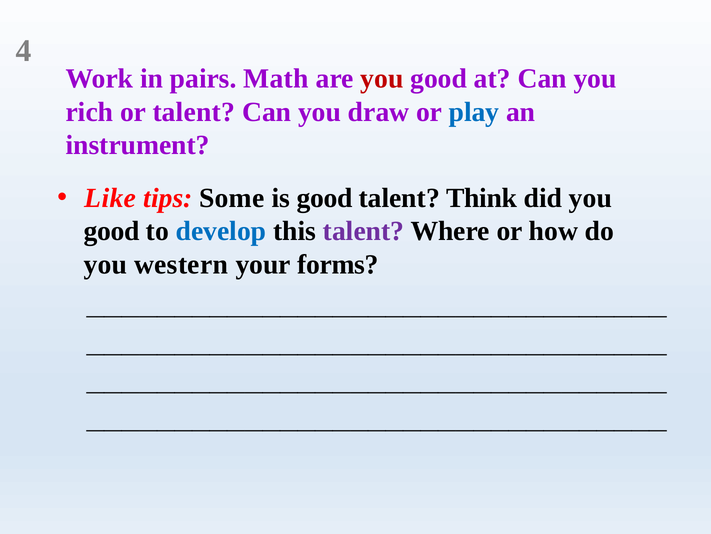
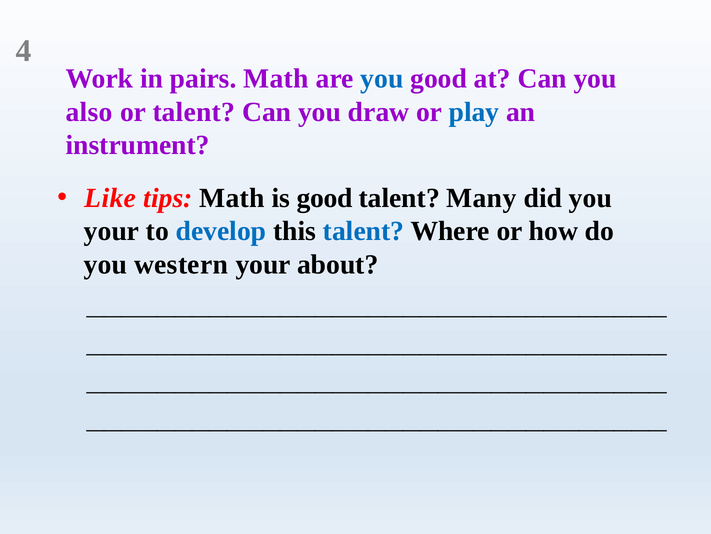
you colour: red -> blue (382, 79)
rich: rich -> also (89, 112)
tips Some: Some -> Math (232, 198)
Think: Think -> Many (481, 198)
good: good -> your (112, 231)
talent colour: purple -> blue (364, 231)
forms: forms -> about (338, 264)
